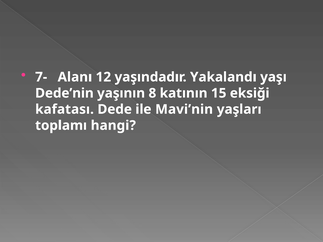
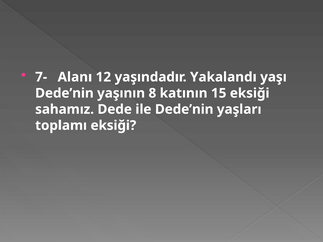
kafatası: kafatası -> sahamız (65, 109)
ile Mavi’nin: Mavi’nin -> Dede’nin (184, 109)
toplamı hangi: hangi -> eksiği (113, 126)
